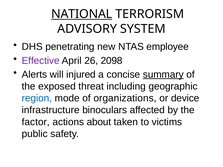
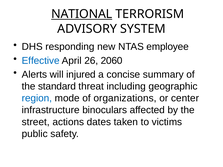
penetrating: penetrating -> responding (70, 47)
Effective colour: purple -> blue (41, 61)
2098: 2098 -> 2060 (112, 61)
summary underline: present -> none (163, 75)
exposed: exposed -> standard (57, 86)
device: device -> center (185, 98)
factor: factor -> street (36, 122)
about: about -> dates (99, 122)
